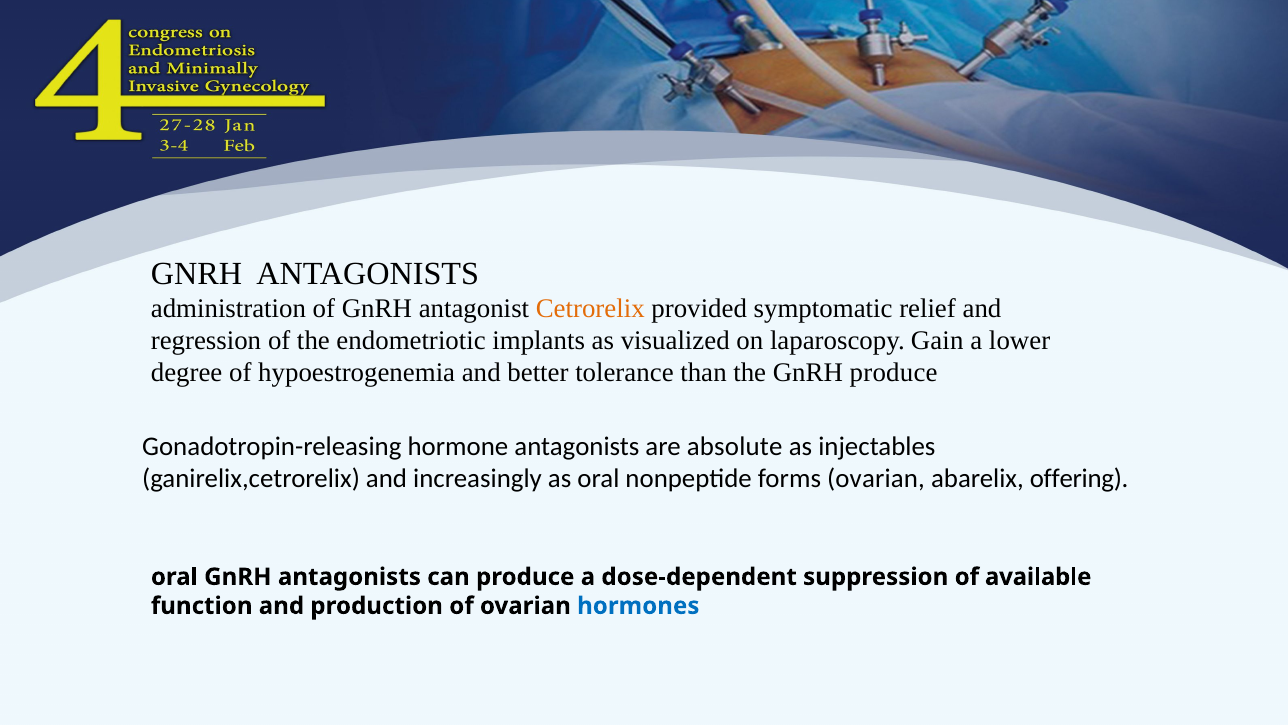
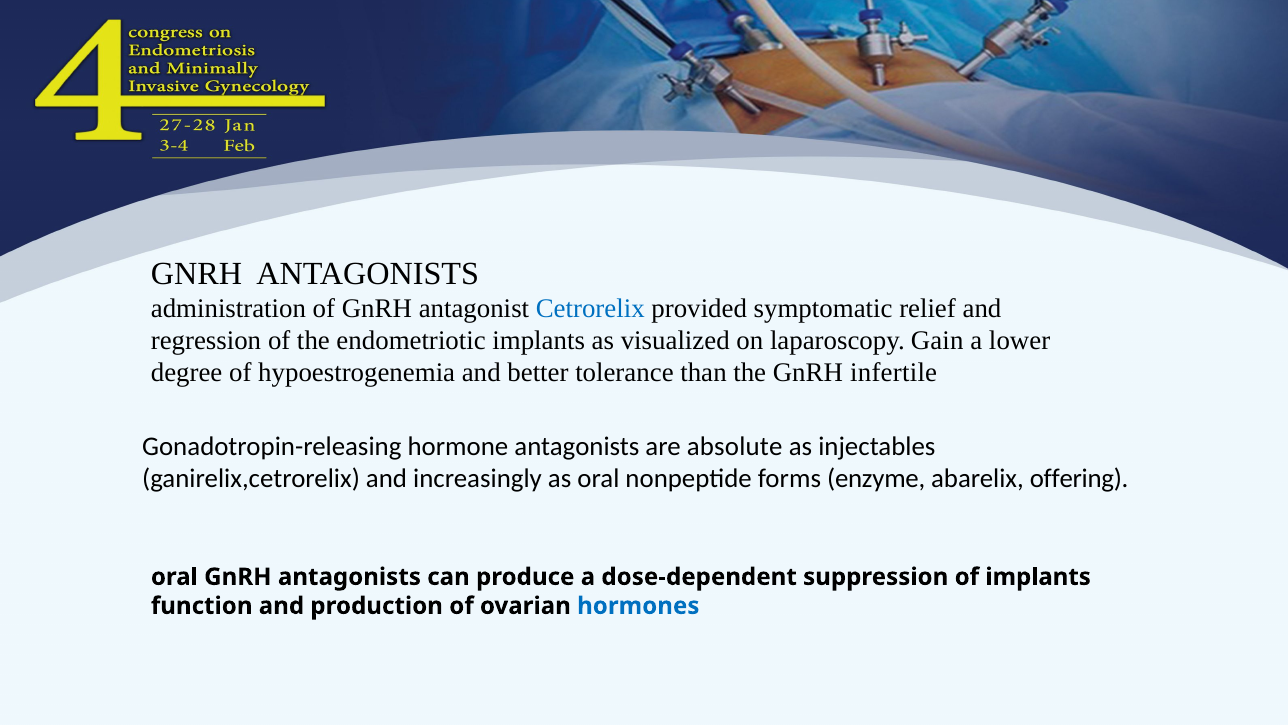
Cetrorelix colour: orange -> blue (590, 308)
GnRH produce: produce -> infertile (894, 373)
forms ovarian: ovarian -> enzyme (876, 478)
of available: available -> implants (1038, 576)
